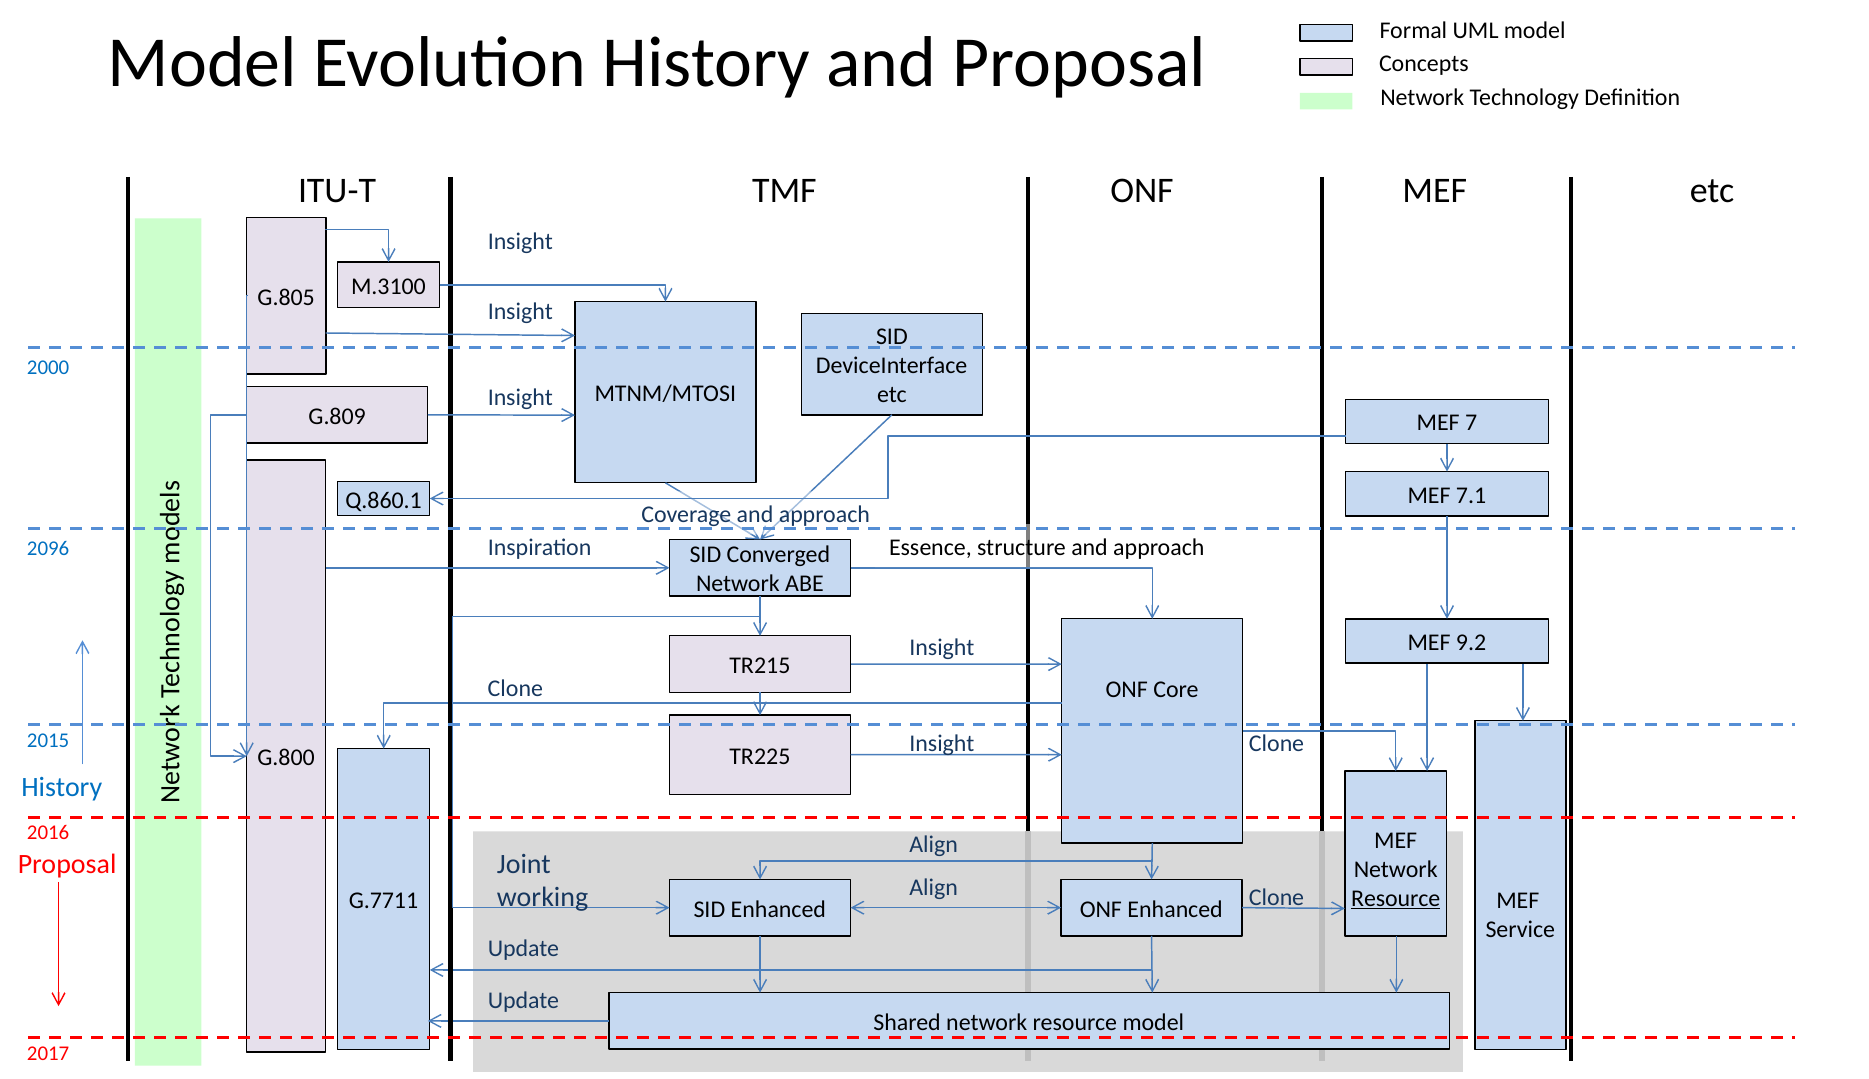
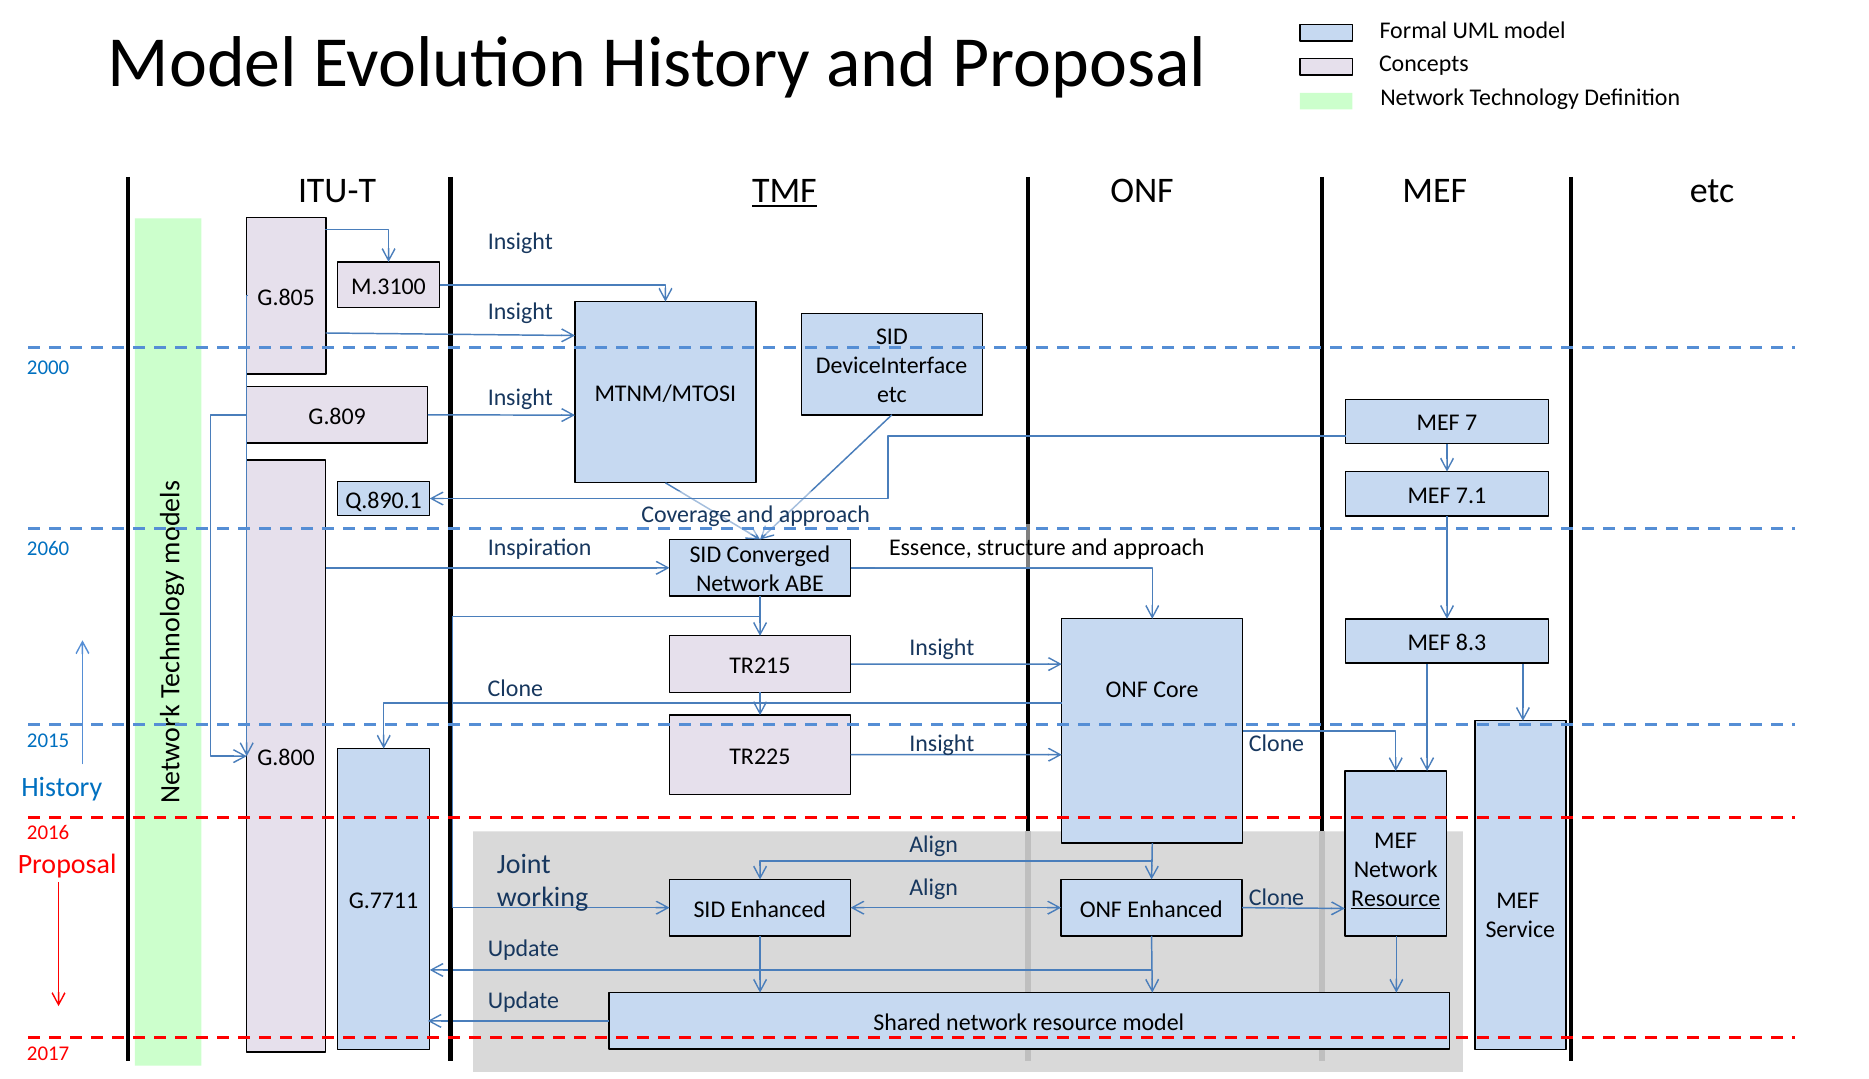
TMF underline: none -> present (784, 190)
Q.860.1: Q.860.1 -> Q.890.1 (384, 500)
2096: 2096 -> 2060 (48, 549)
9.2: 9.2 -> 8.3 (1471, 642)
